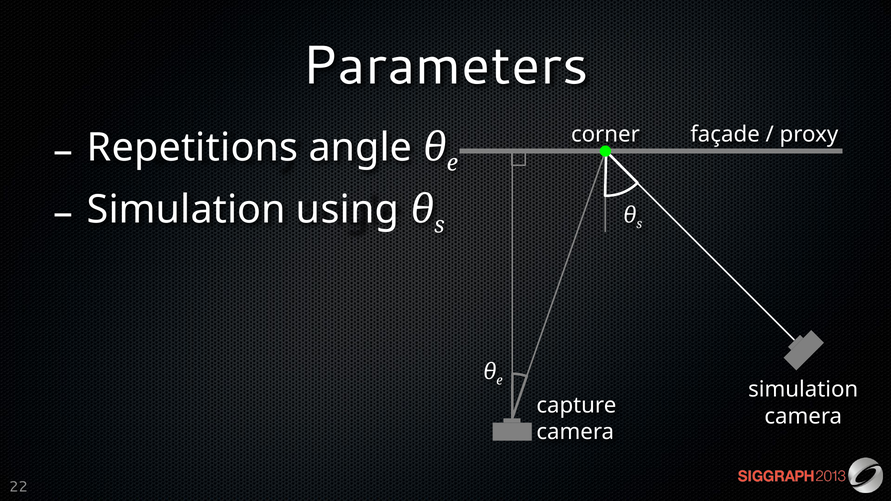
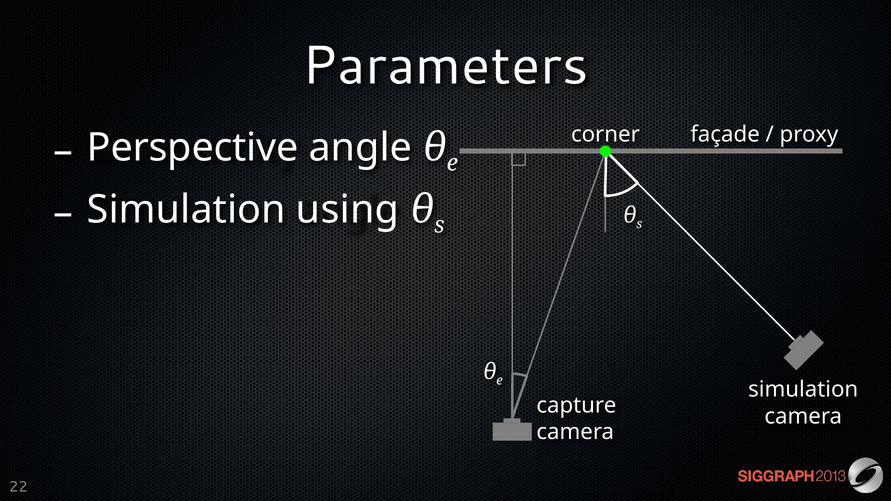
Repetitions: Repetitions -> Perspective (193, 148)
